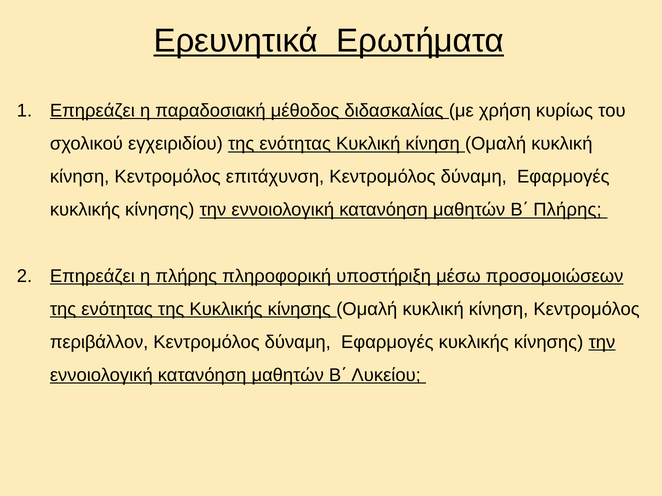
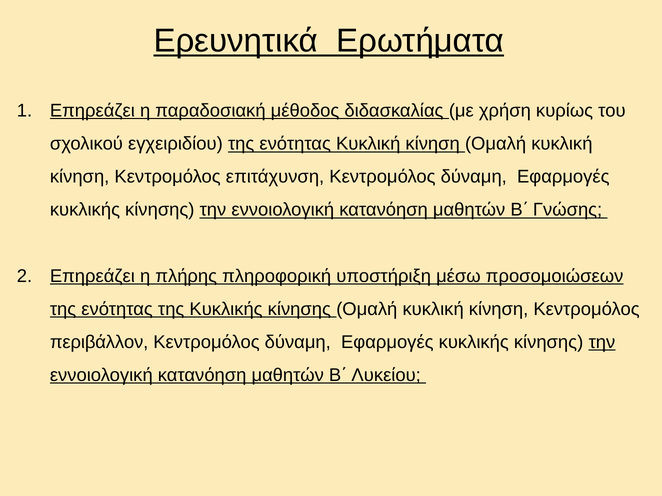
Β΄ Πλήρης: Πλήρης -> Γνώσης (568, 210)
